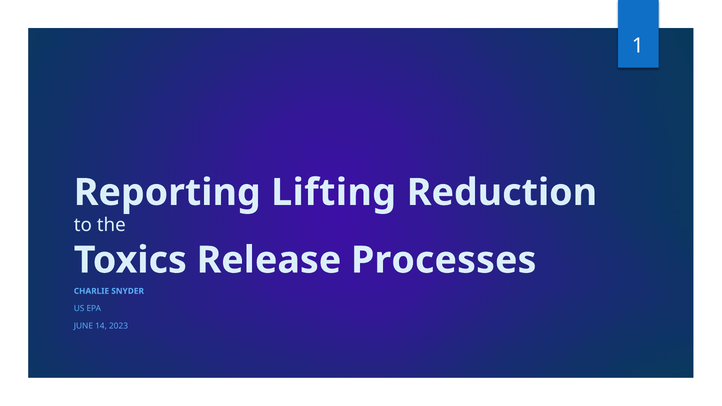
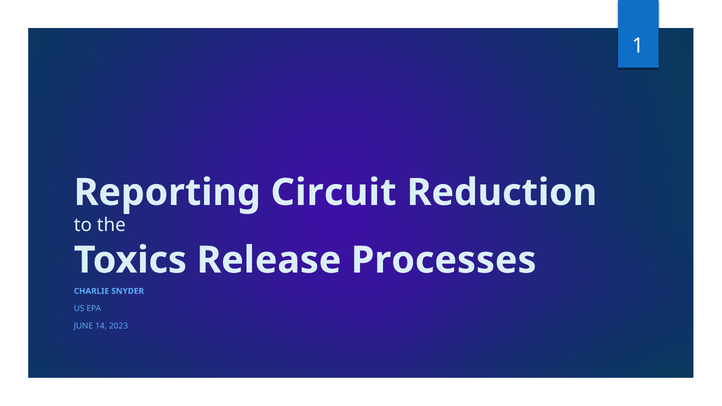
Lifting: Lifting -> Circuit (334, 193)
